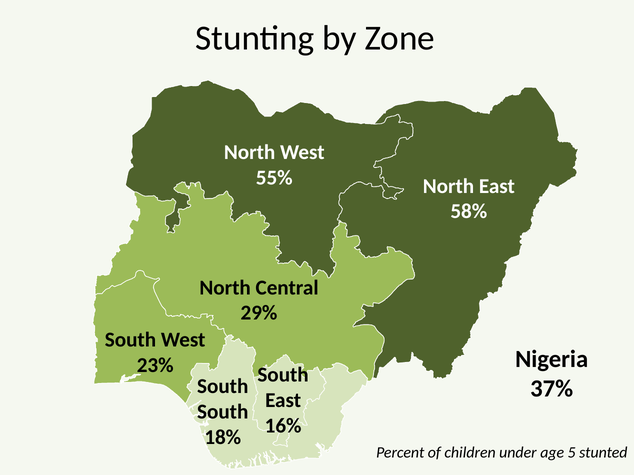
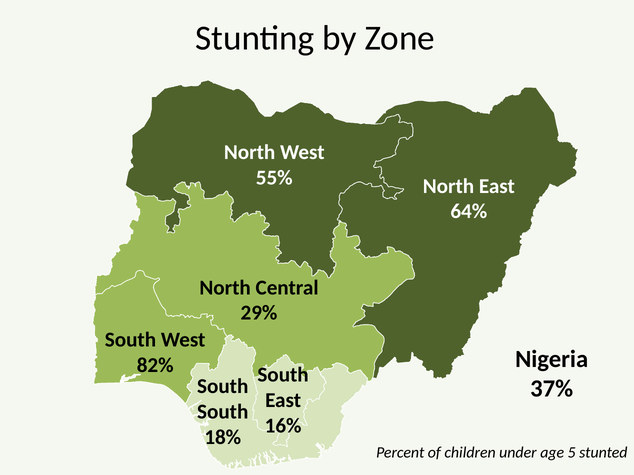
58%: 58% -> 64% (469, 212)
23%: 23% -> 82% (155, 365)
